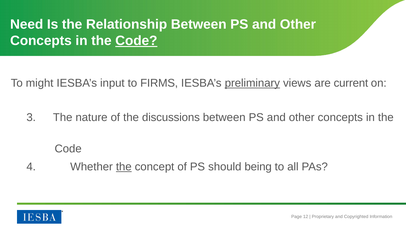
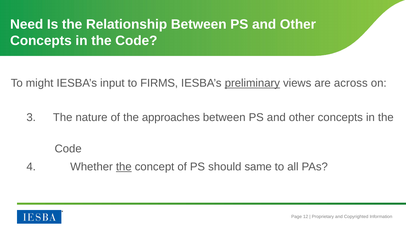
Code underline: present -> none (136, 41)
current: current -> across (351, 83)
discussions: discussions -> approaches (171, 118)
being: being -> same (258, 167)
